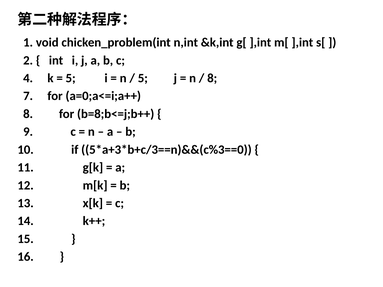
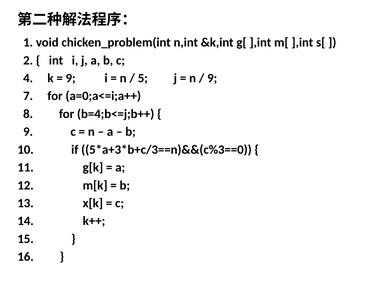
5: 5 -> 9 (71, 78)
8: 8 -> 9 (212, 78)
b=8;b<=j;b++: b=8;b<=j;b++ -> b=4;b<=j;b++ (116, 114)
